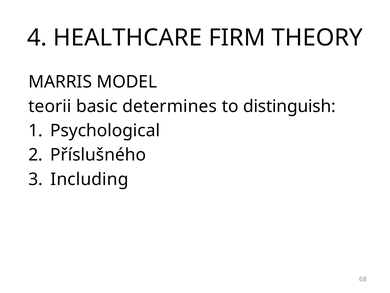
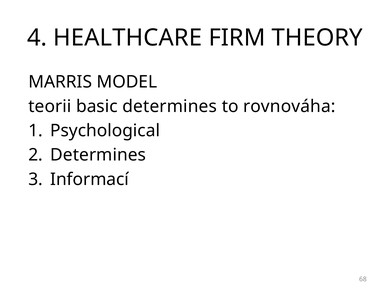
distinguish: distinguish -> rovnováha (289, 106)
Příslušného: Příslušného -> Determines (98, 155)
Including: Including -> Informací (90, 179)
